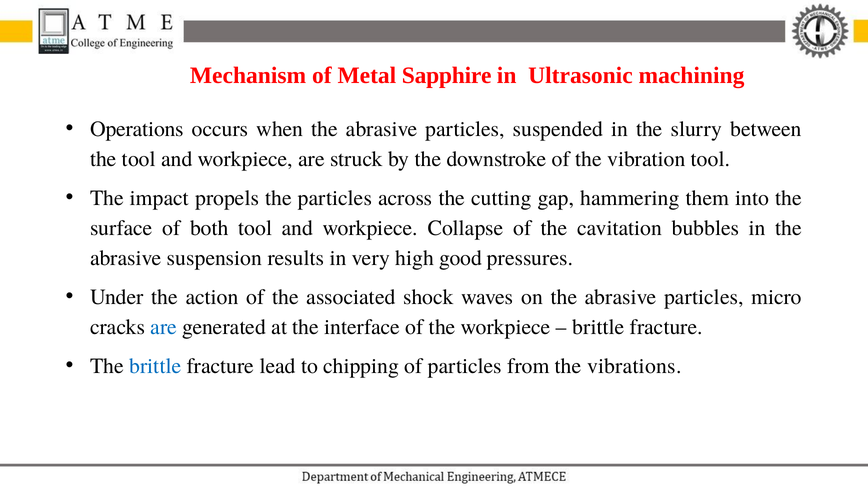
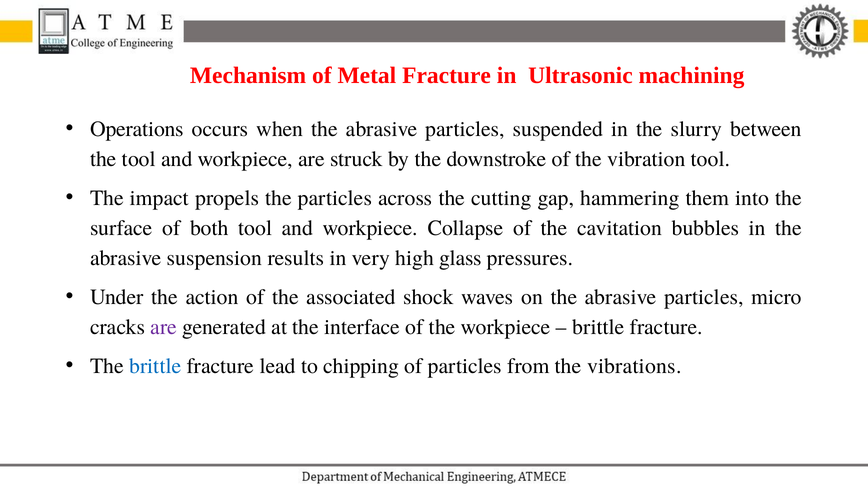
Metal Sapphire: Sapphire -> Fracture (447, 75)
good: good -> glass (461, 258)
are colour: blue -> purple (164, 326)
